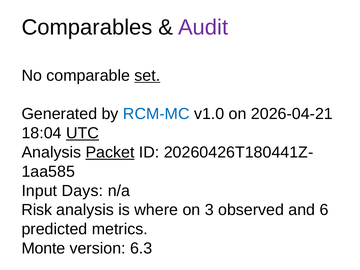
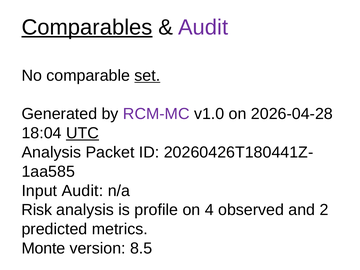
Comparables underline: none -> present (87, 27)
RCM-MC colour: blue -> purple (156, 114)
2026-04-21: 2026-04-21 -> 2026-04-28 (292, 114)
Packet underline: present -> none (110, 152)
Input Days: Days -> Audit (82, 191)
where: where -> profile (156, 210)
3: 3 -> 4 (209, 210)
6: 6 -> 2 (324, 210)
6.3: 6.3 -> 8.5 (141, 248)
